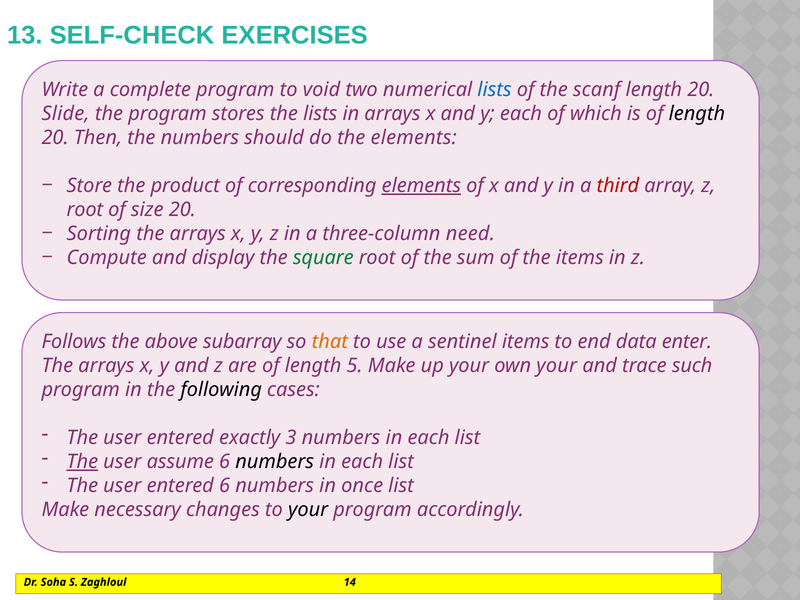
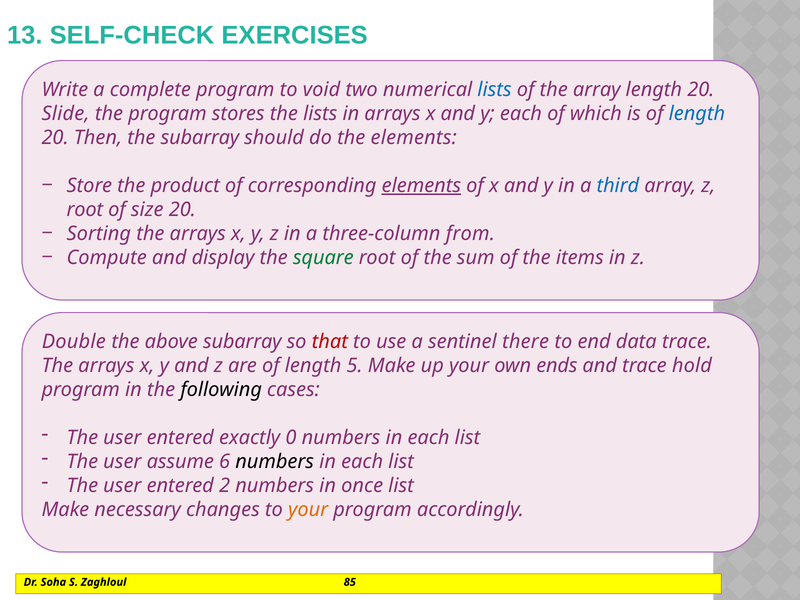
the scanf: scanf -> array (597, 90)
length colour: black -> blue (697, 114)
the numbers: numbers -> subarray (200, 138)
third colour: red -> blue (618, 186)
need: need -> from (470, 234)
Follows: Follows -> Double (74, 342)
that colour: orange -> red (330, 342)
sentinel items: items -> there (526, 342)
data enter: enter -> trace (687, 342)
own your: your -> ends (557, 366)
such: such -> hold (692, 366)
3: 3 -> 0 (291, 438)
The underline: present -> none (82, 462)
entered 6: 6 -> 2 (225, 486)
your colour: black -> orange (308, 510)
14: 14 -> 85 (350, 582)
